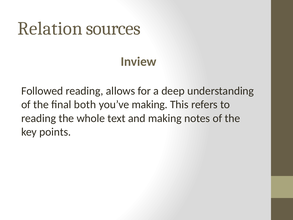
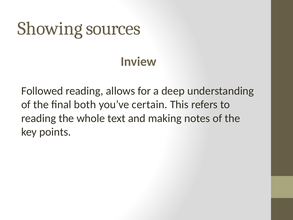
Relation: Relation -> Showing (50, 28)
you’ve making: making -> certain (150, 104)
